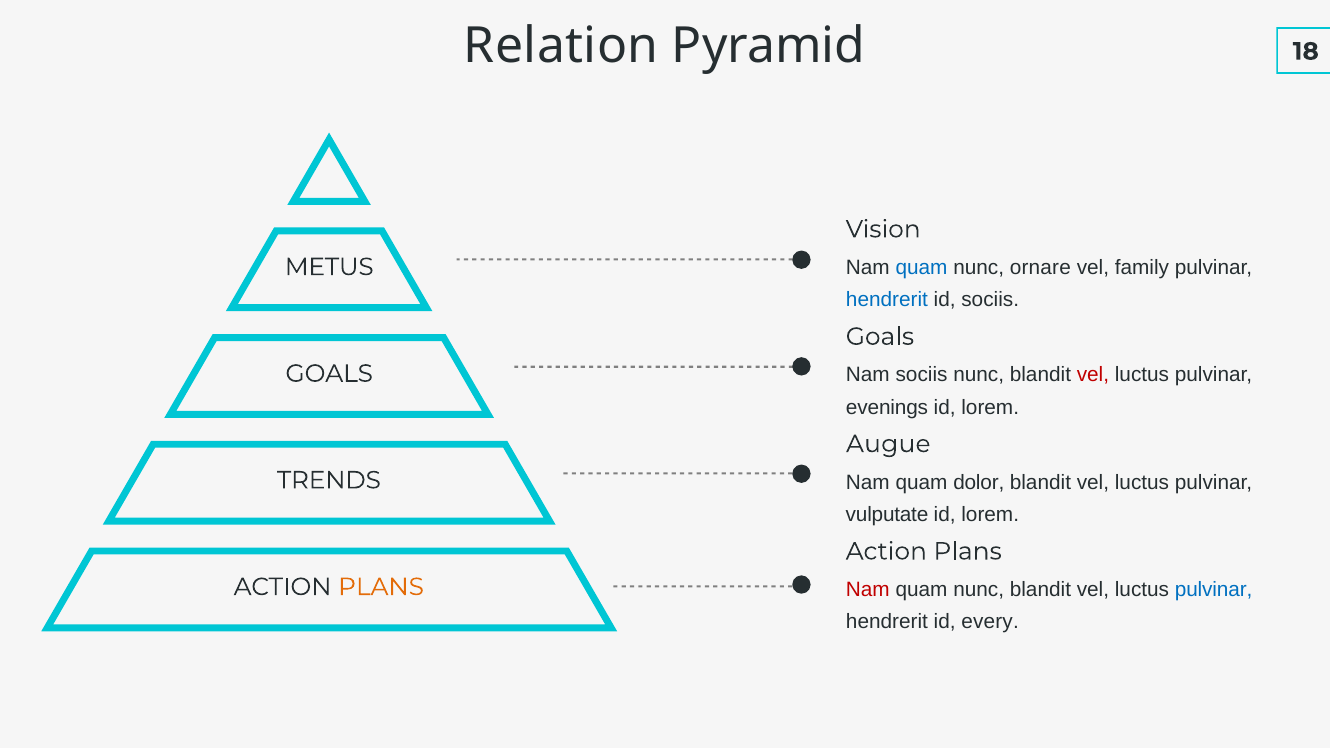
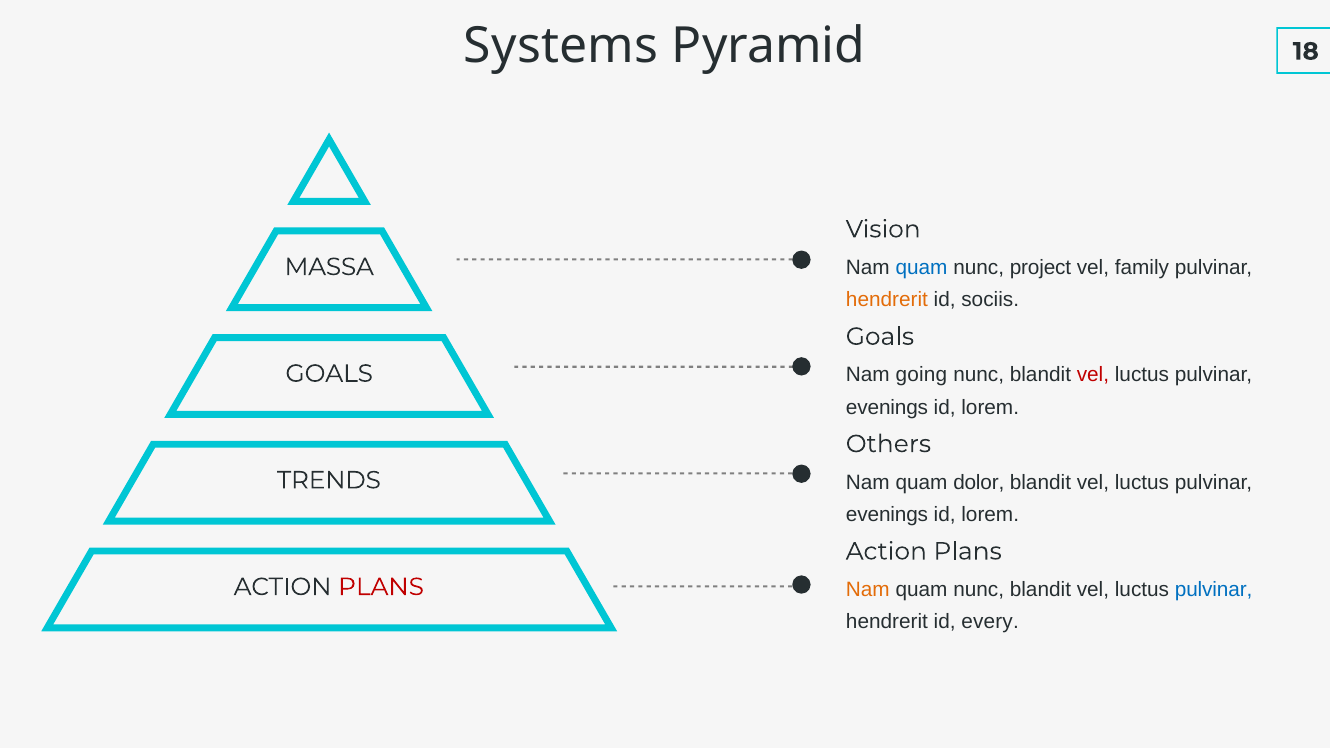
Relation: Relation -> Systems (561, 46)
ornare: ornare -> project (1041, 268)
METUS: METUS -> MASSA (329, 267)
hendrerit colour: blue -> orange (887, 300)
Nam sociis: sociis -> going (921, 375)
Augue: Augue -> Others (888, 444)
vulputate: vulputate -> evenings (887, 515)
Nam colour: red -> orange (868, 590)
PLANS colour: orange -> red (381, 587)
